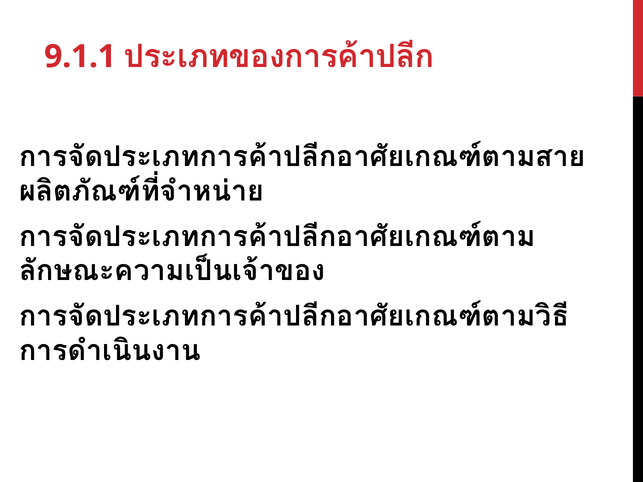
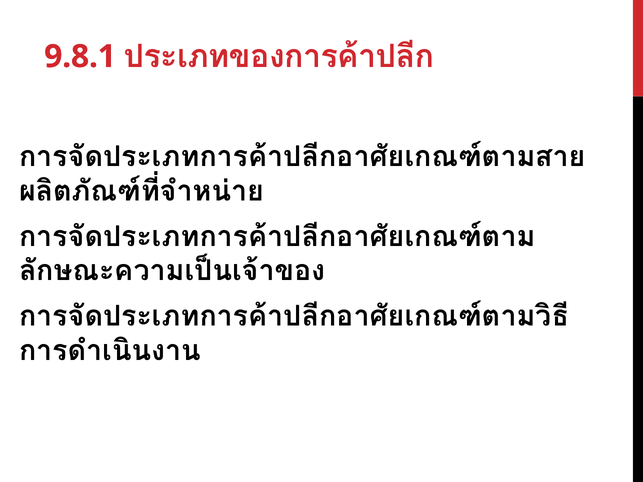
9.1.1: 9.1.1 -> 9.8.1 (80, 57)
